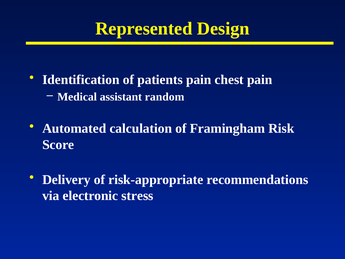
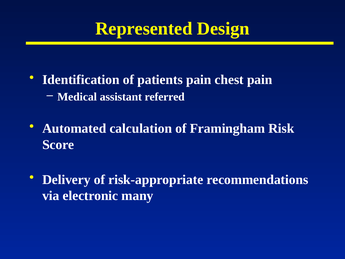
random: random -> referred (165, 97)
stress: stress -> many (137, 196)
